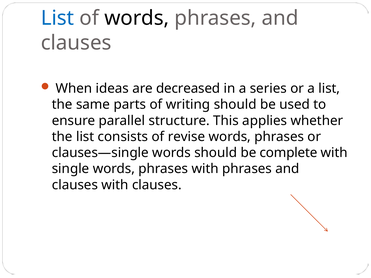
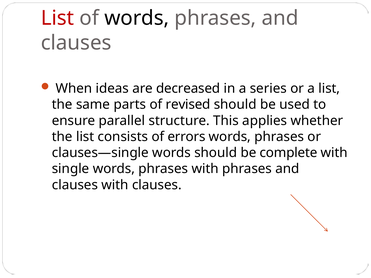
List colour: blue -> red (57, 18)
writing: writing -> revised (188, 105)
revise: revise -> errors (187, 137)
